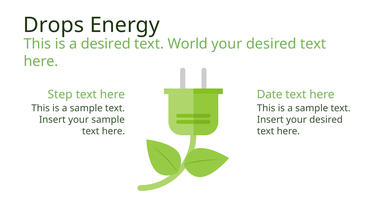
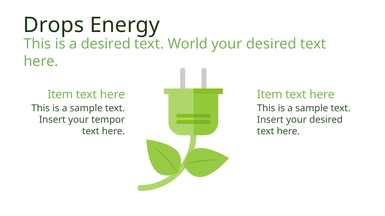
Step: Step -> Item (60, 95)
Date: Date -> Item (270, 95)
your sample: sample -> tempor (108, 120)
